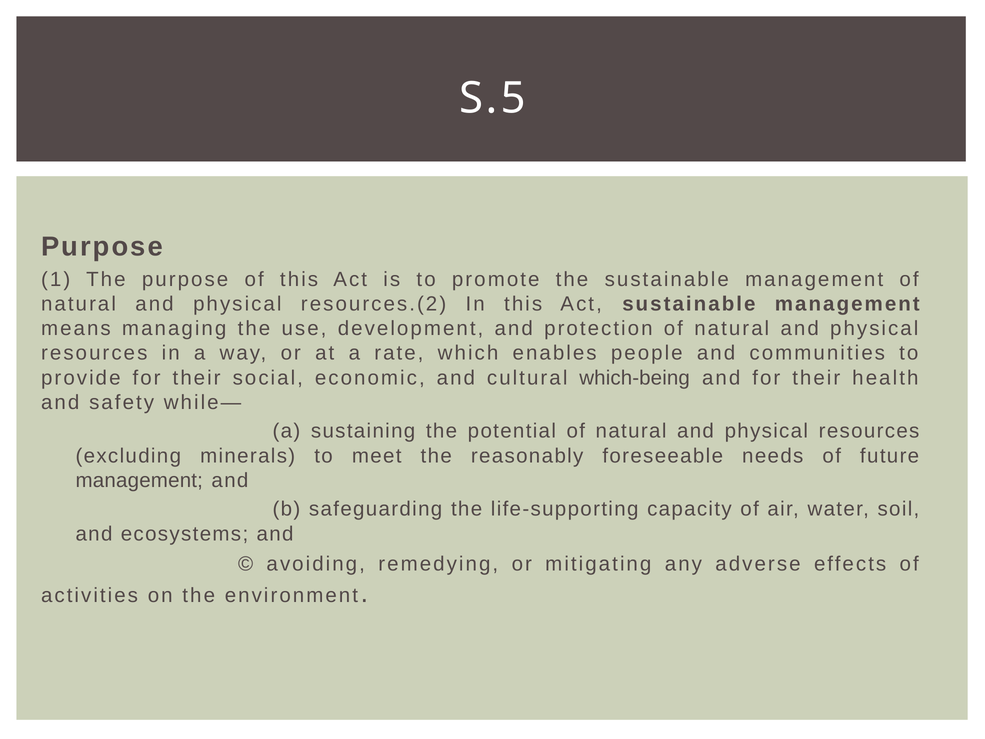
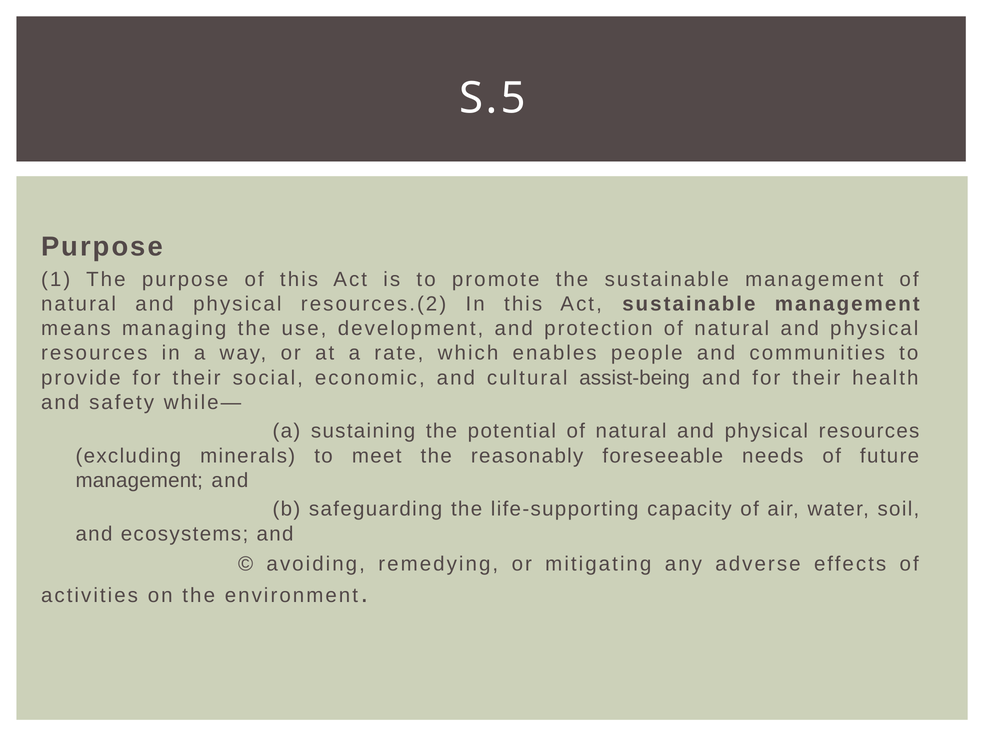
which-being: which-being -> assist-being (635, 378)
